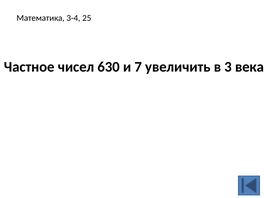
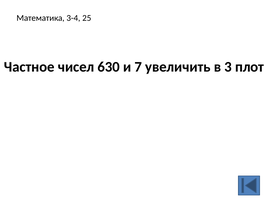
века: века -> плот (249, 67)
